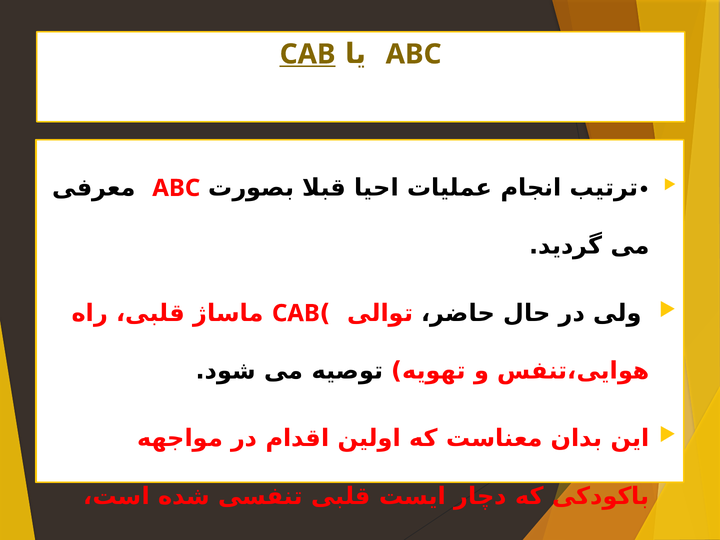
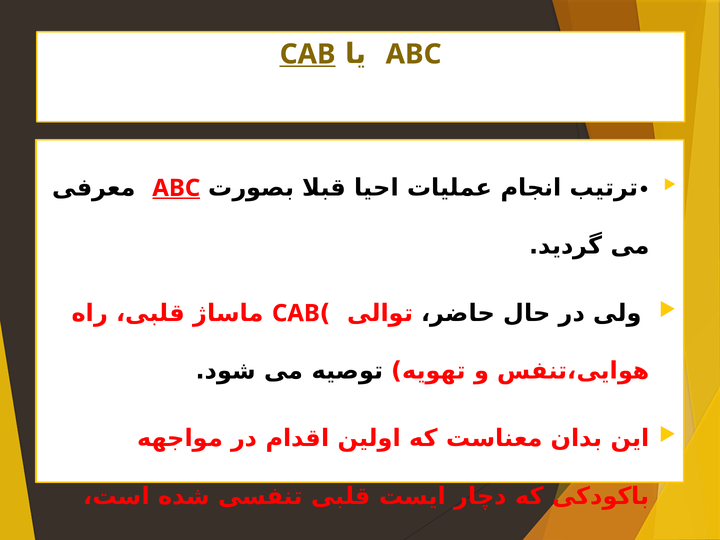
ABC underline: none -> present (176, 188)
